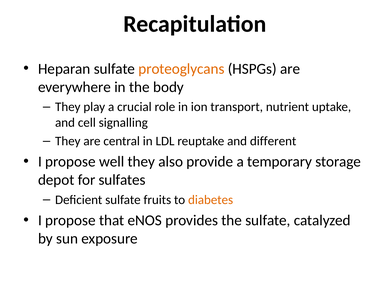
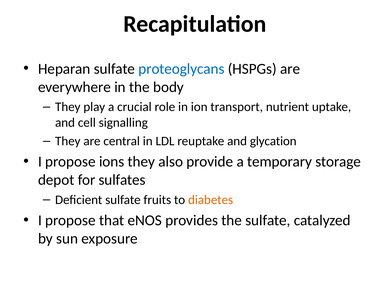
proteoglycans colour: orange -> blue (181, 69)
different: different -> glycation (273, 141)
well: well -> ions (112, 161)
